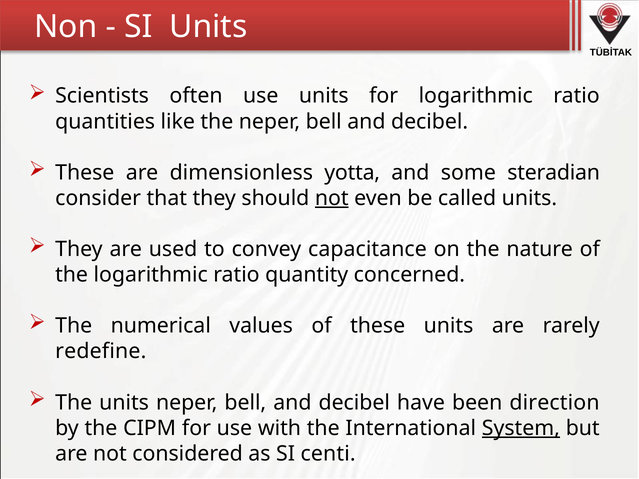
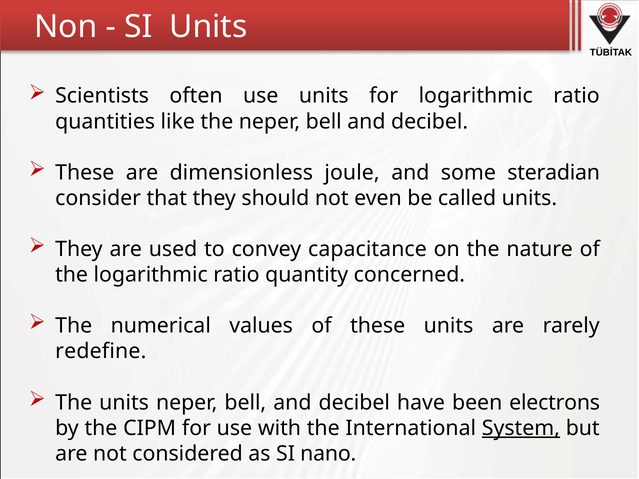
yotta: yotta -> joule (352, 173)
not underline: present -> none (332, 198)
direction: direction -> electrons (555, 403)
centi: centi -> nano (328, 454)
